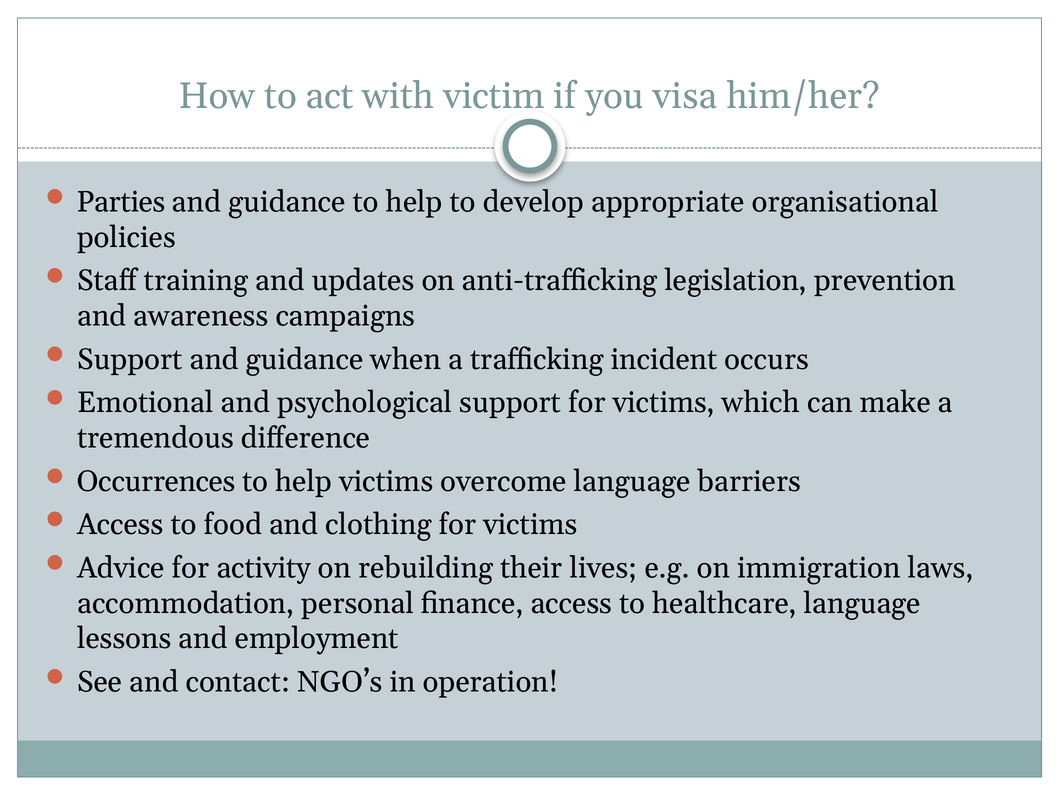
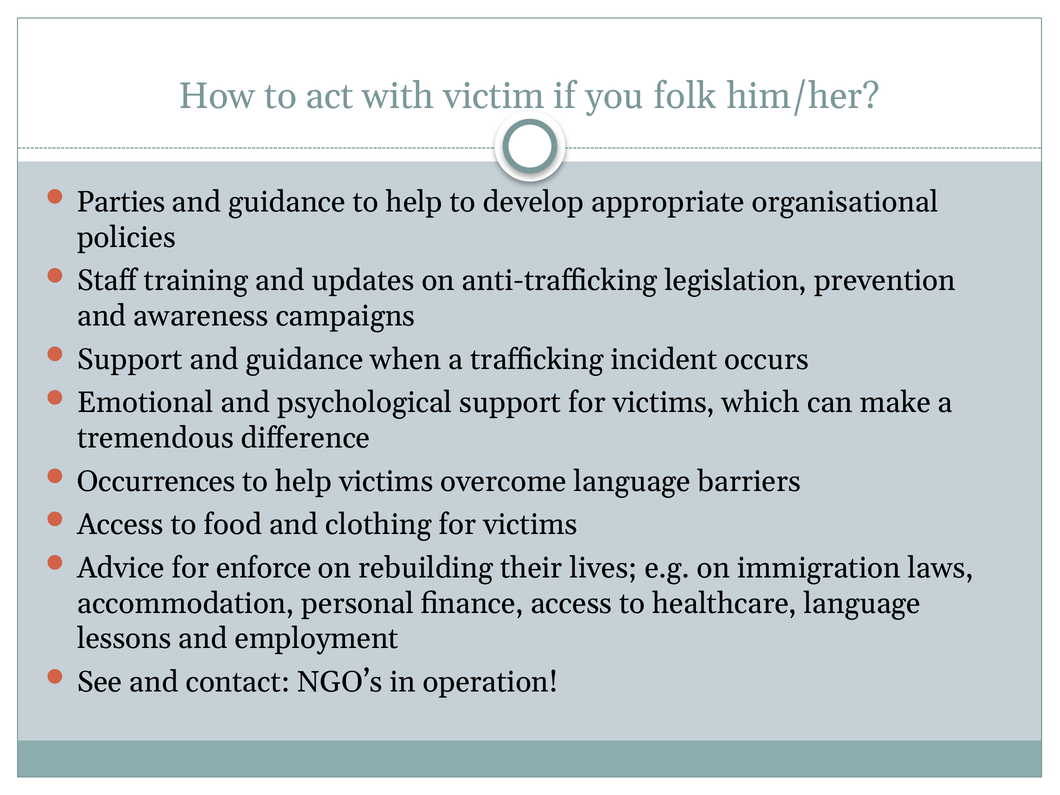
visa: visa -> folk (685, 96)
activity: activity -> enforce (264, 568)
